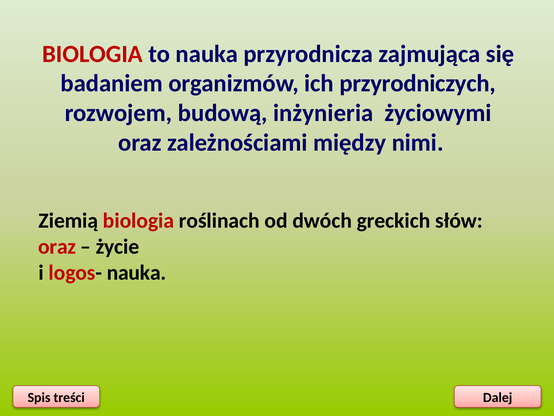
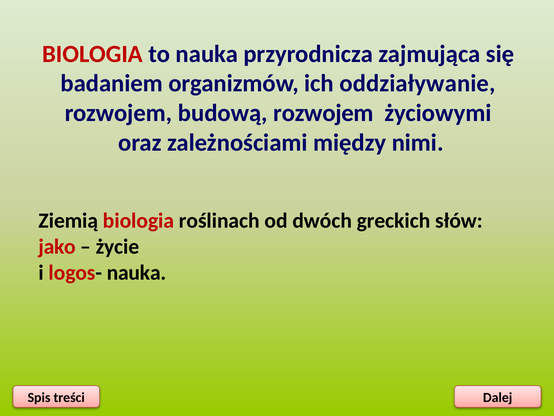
przyrodniczych: przyrodniczych -> oddziaływanie (417, 83)
budową inżynieria: inżynieria -> rozwojem (323, 113)
oraz: oraz -> jako (57, 246)
